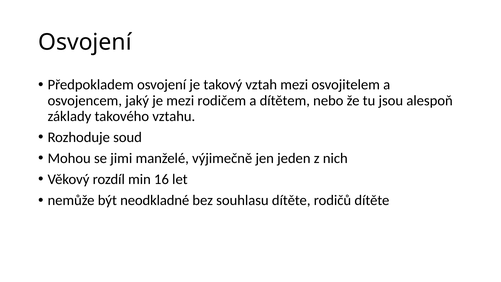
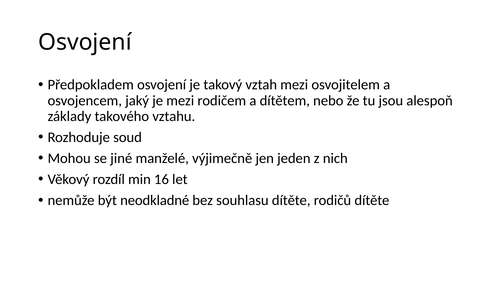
jimi: jimi -> jiné (121, 158)
